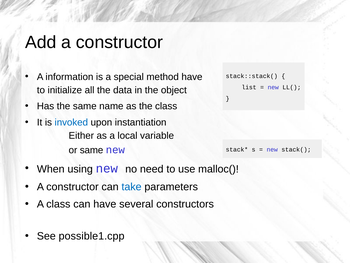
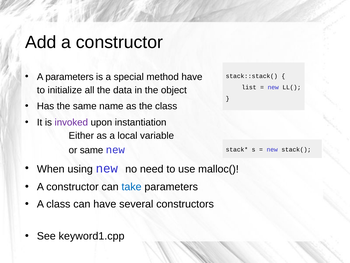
A information: information -> parameters (69, 77)
invoked colour: blue -> purple (71, 122)
possible1.cpp: possible1.cpp -> keyword1.cpp (92, 236)
